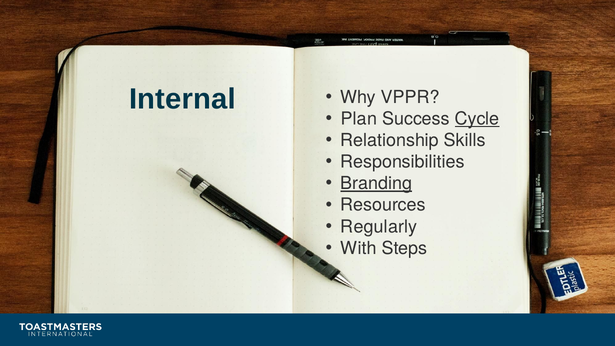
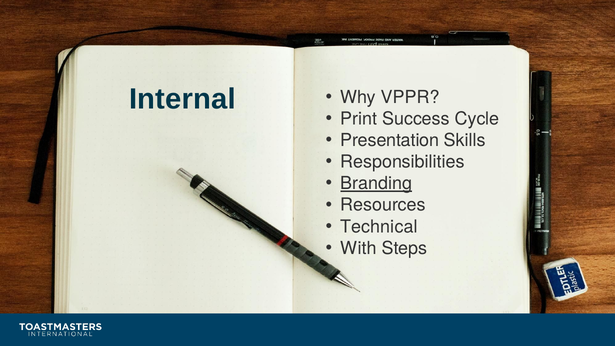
Plan: Plan -> Print (359, 119)
Cycle underline: present -> none (477, 119)
Relationship: Relationship -> Presentation (390, 140)
Regularly: Regularly -> Technical (379, 227)
